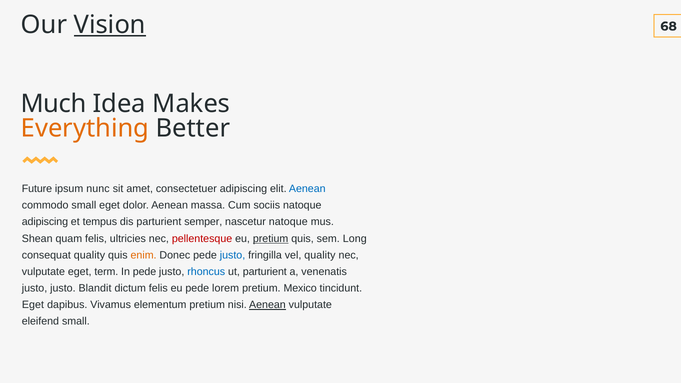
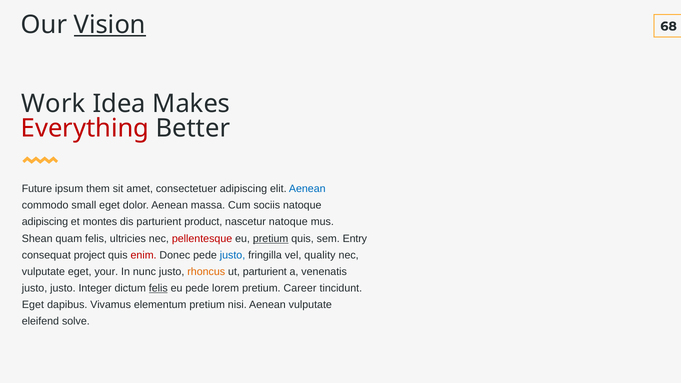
Much: Much -> Work (53, 104)
Everything colour: orange -> red (85, 128)
nunc: nunc -> them (98, 189)
tempus: tempus -> montes (100, 222)
semper: semper -> product (203, 222)
Long: Long -> Entry (355, 239)
consequat quality: quality -> project (90, 255)
enim colour: orange -> red (144, 255)
term: term -> your (106, 272)
In pede: pede -> nunc (144, 272)
rhoncus colour: blue -> orange (206, 272)
Blandit: Blandit -> Integer (95, 288)
felis underline: none -> present (158, 288)
Mexico: Mexico -> Career (300, 288)
Aenean underline: present -> none (267, 305)
eleifend small: small -> solve (76, 322)
